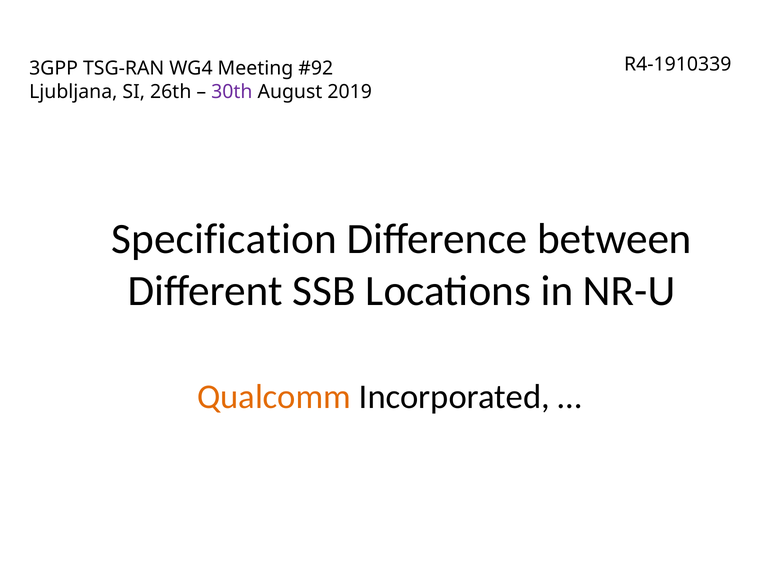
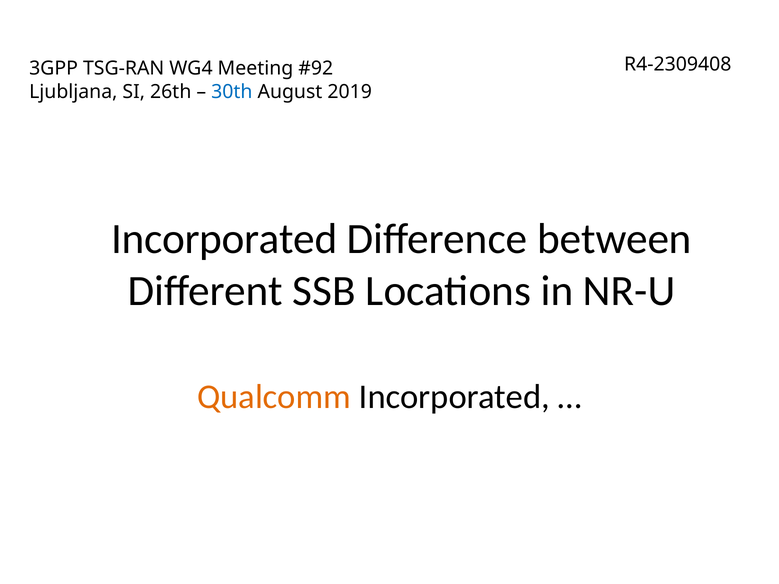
R4-1910339: R4-1910339 -> R4-2309408 (678, 64)
30th colour: purple -> blue (232, 92)
Specification: Specification -> Incorporated (224, 239)
